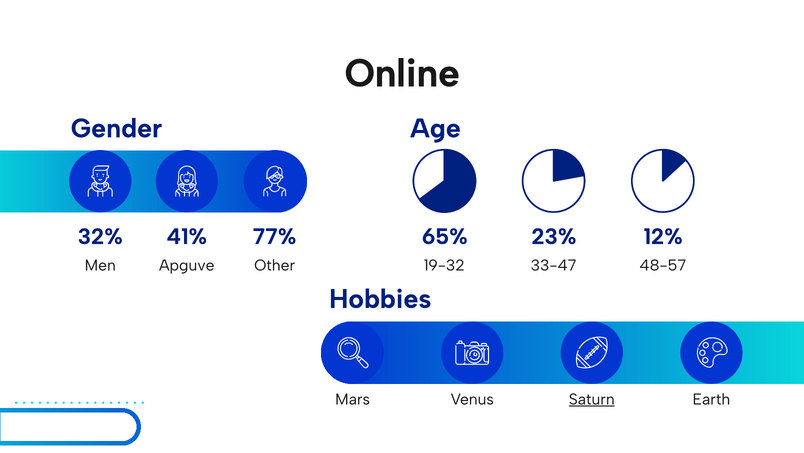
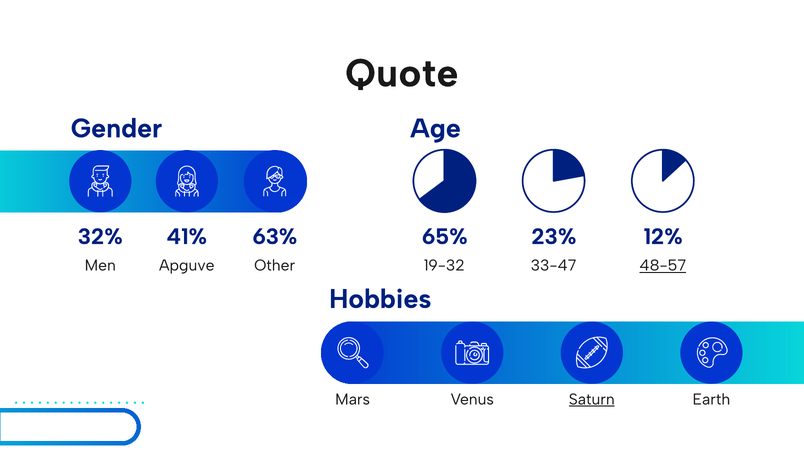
Online: Online -> Quote (402, 73)
77%: 77% -> 63% (275, 236)
48-57 underline: none -> present (663, 265)
